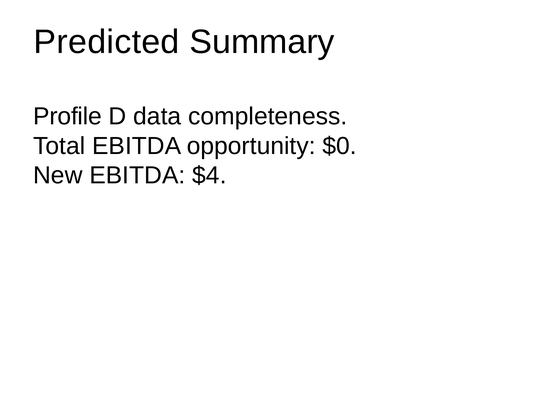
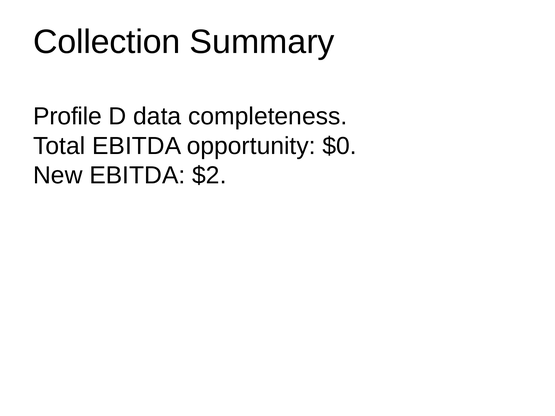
Predicted: Predicted -> Collection (107, 42)
$4: $4 -> $2 (209, 176)
